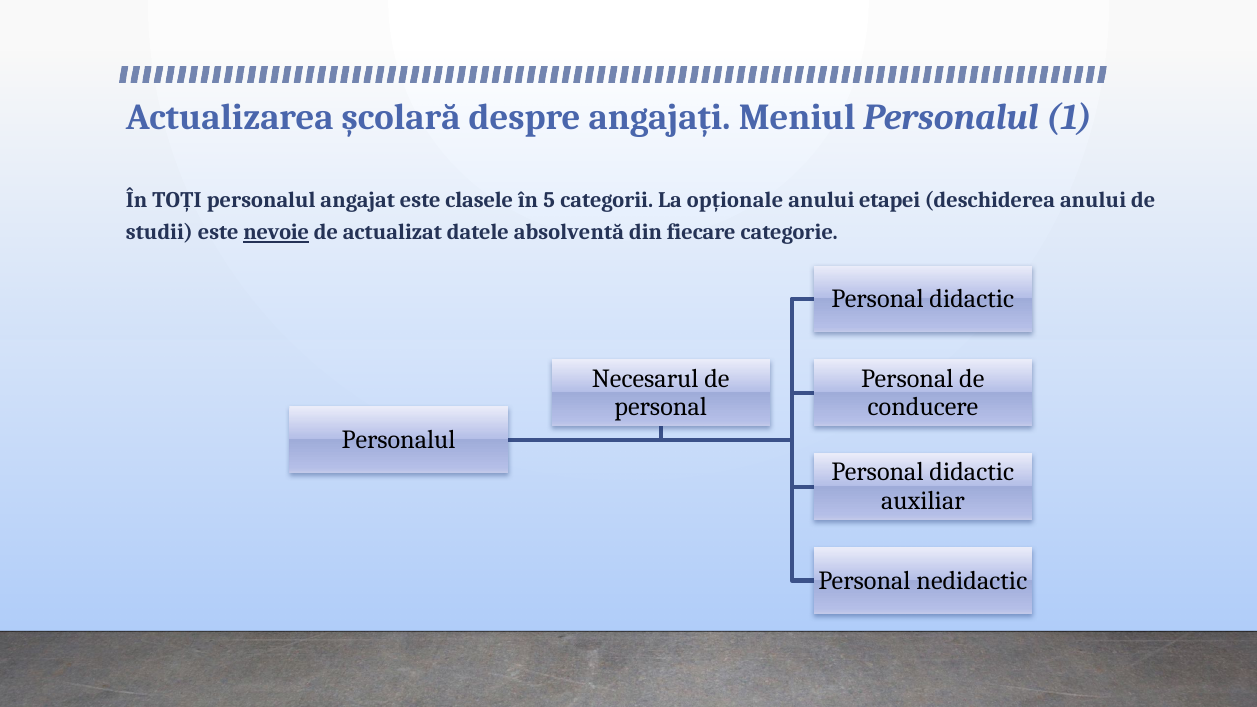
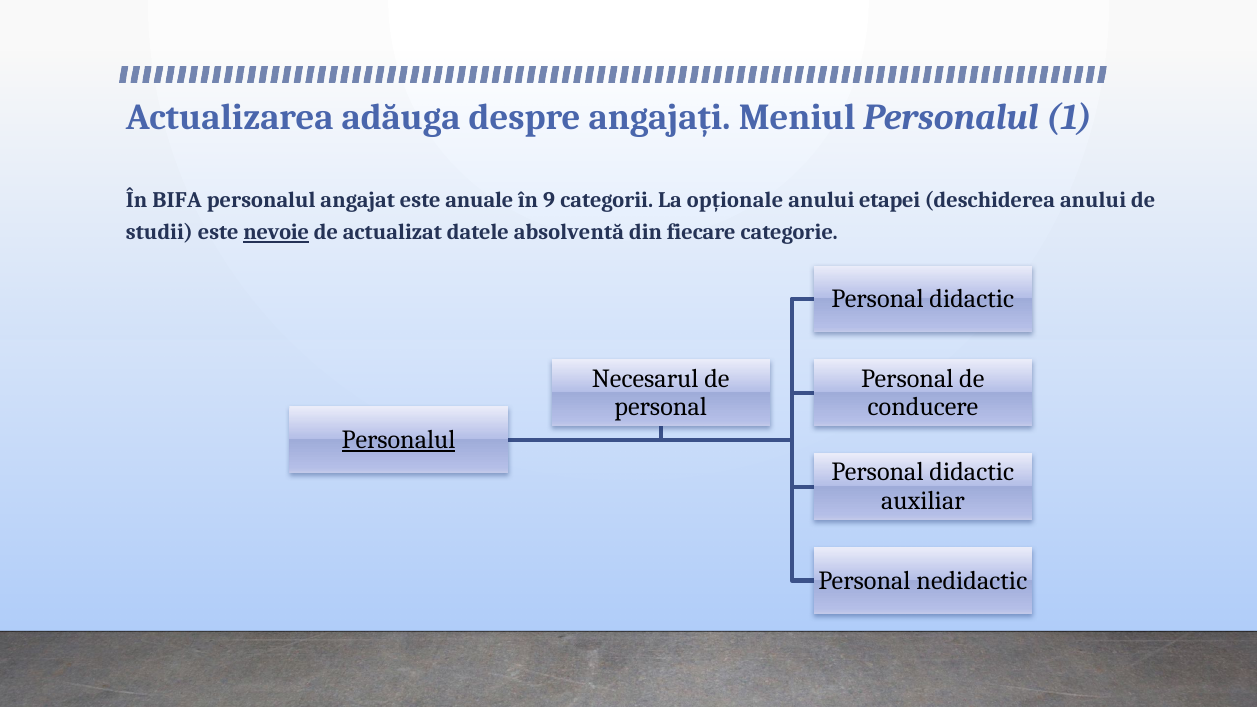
școlară: școlară -> adăuga (401, 117)
TOȚI: TOȚI -> BIFA (177, 200)
clasele: clasele -> anuale (479, 200)
5: 5 -> 9 (549, 200)
Personalul underline: none -> present (399, 440)
